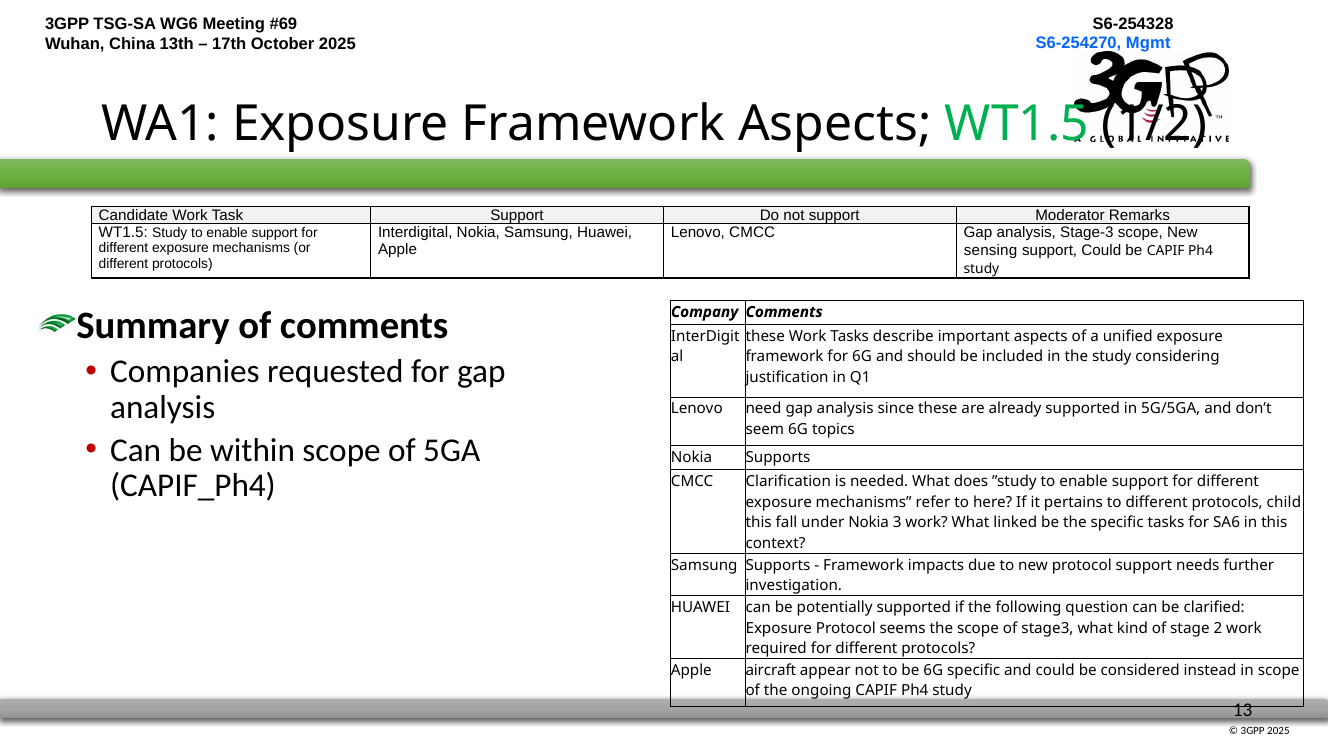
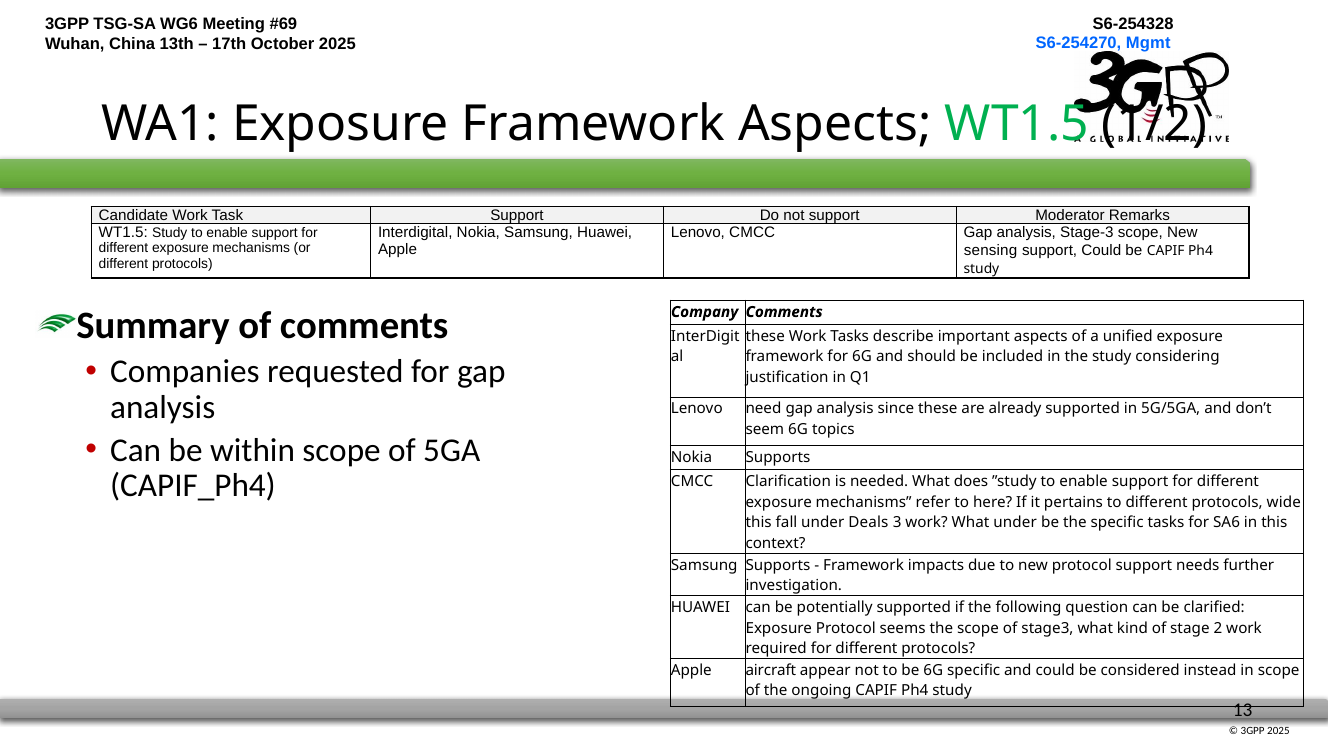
child: child -> wide (1284, 502)
under Nokia: Nokia -> Deals (868, 523)
What linked: linked -> under (1015, 523)
